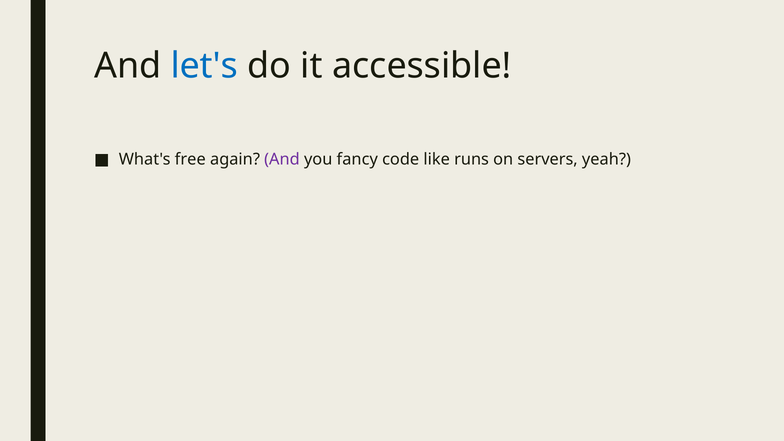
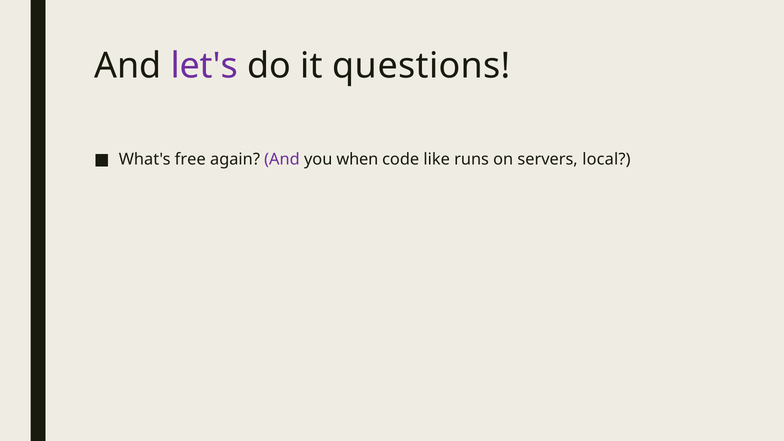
let's colour: blue -> purple (204, 66)
accessible: accessible -> questions (422, 66)
fancy: fancy -> when (357, 159)
yeah: yeah -> local (606, 159)
